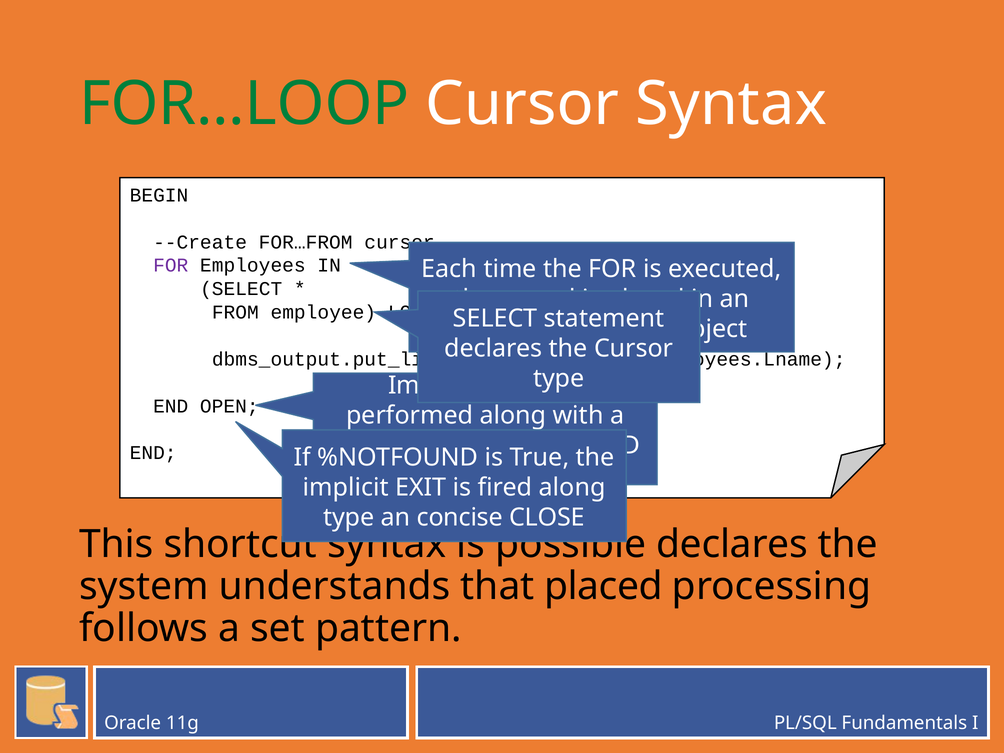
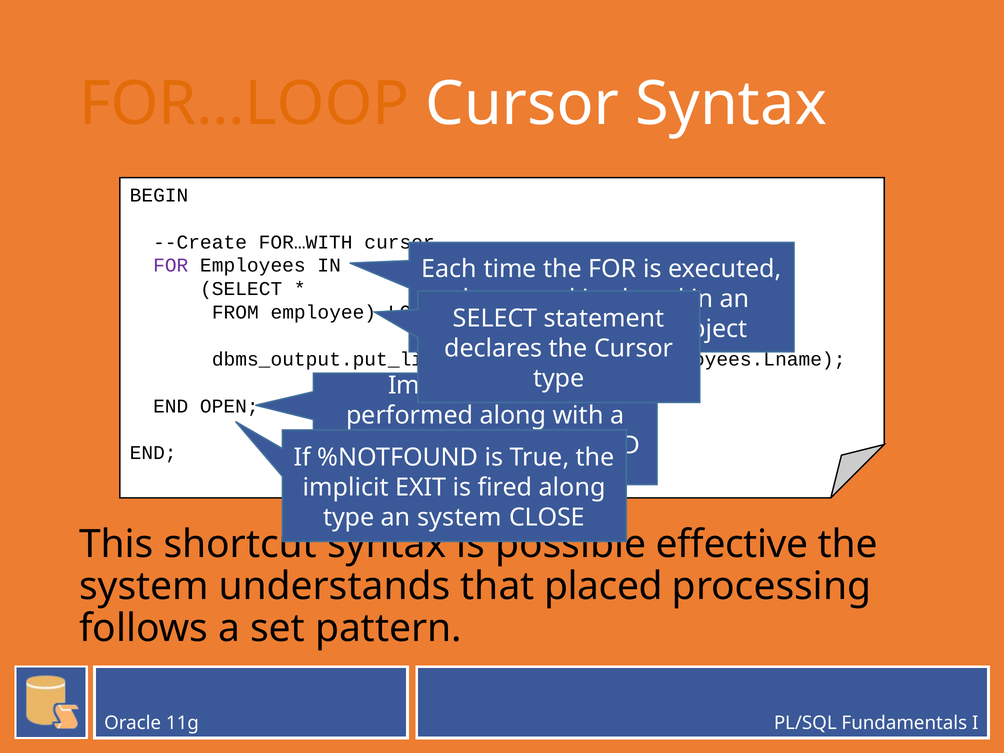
FOR…LOOP colour: green -> orange (244, 104)
FOR…FROM: FOR…FROM -> FOR…WITH (306, 242)
an concise: concise -> system (459, 518)
declares: declares -> effective (732, 544)
